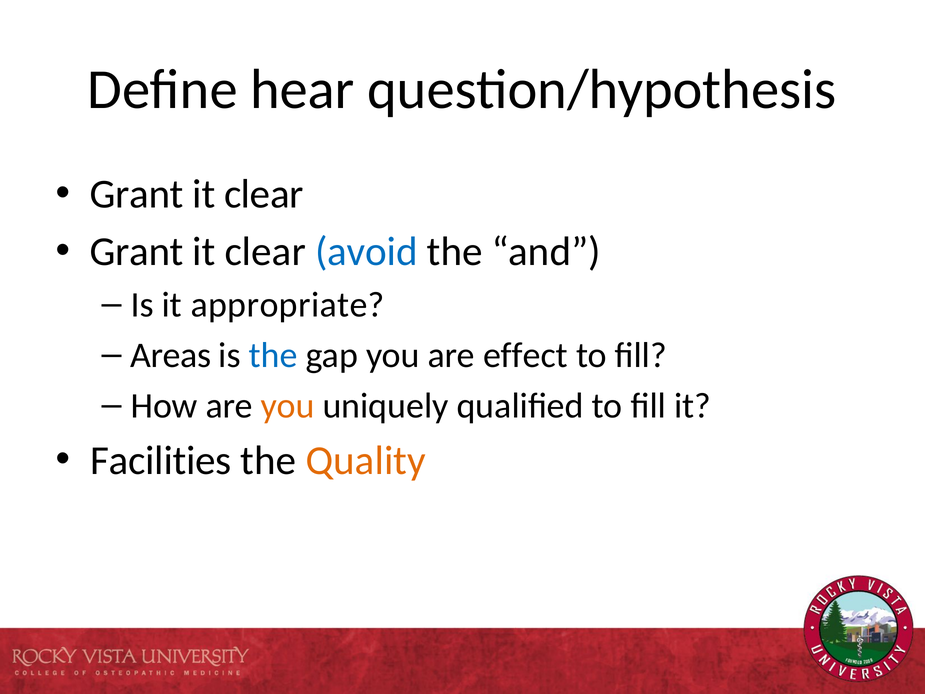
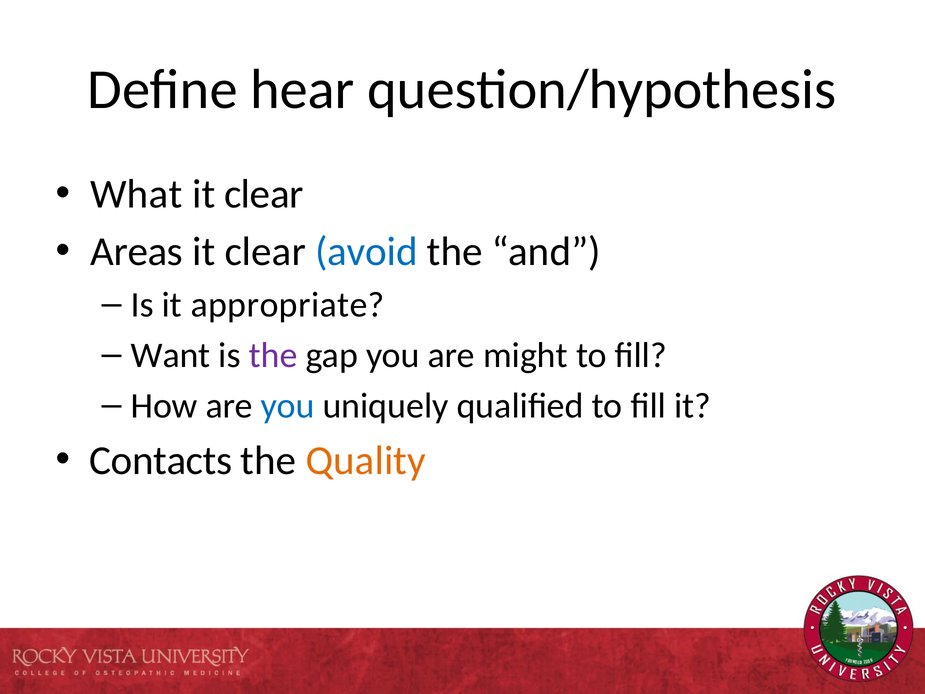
Grant: Grant -> What (136, 194)
Grant: Grant -> Areas (137, 252)
Areas: Areas -> Want (171, 355)
the colour: blue -> purple (273, 355)
effect: effect -> might (525, 355)
you colour: orange -> blue (288, 406)
Facilities: Facilities -> Contacts (161, 460)
